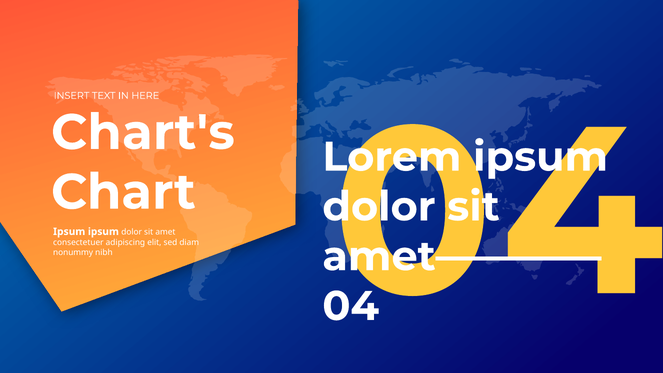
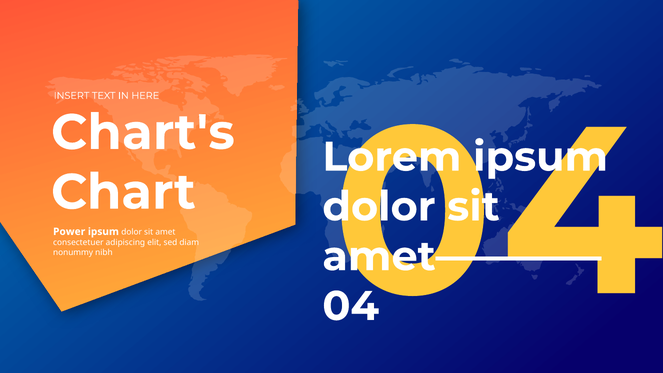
Ipsum: Ipsum -> Power (69, 232)
